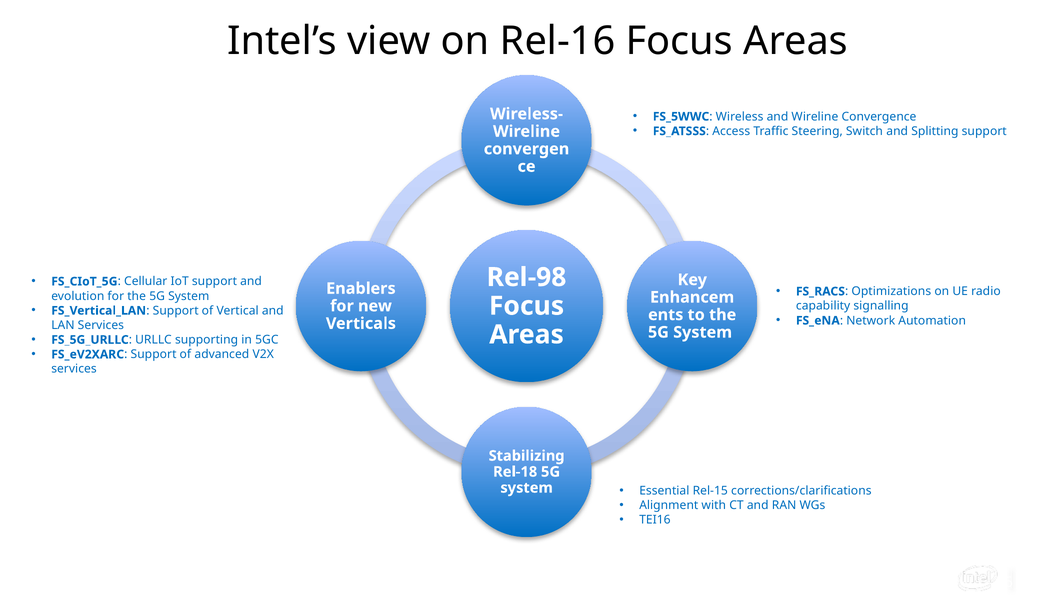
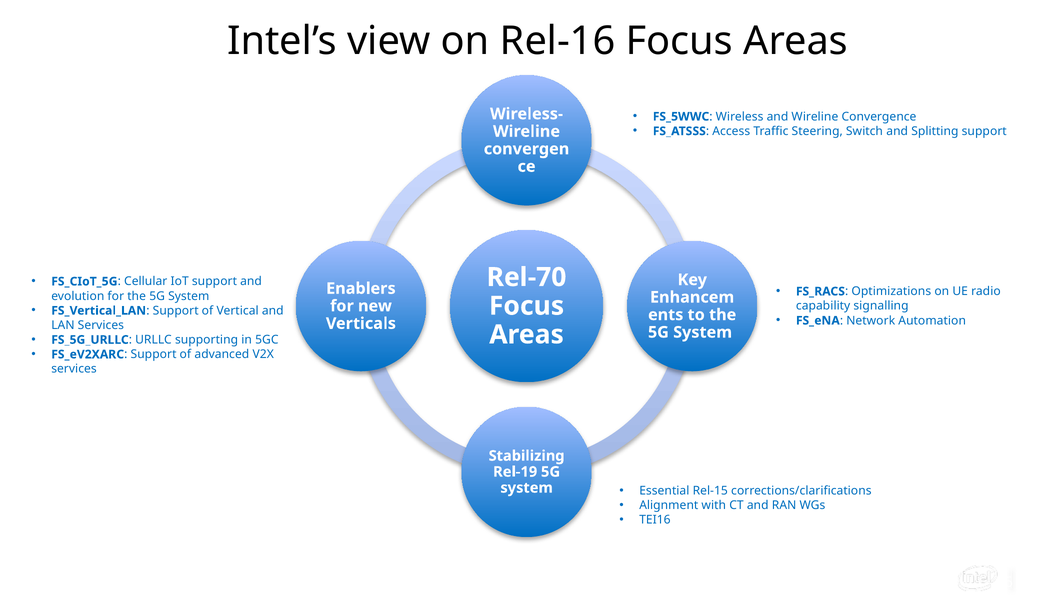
Rel-98: Rel-98 -> Rel-70 (526, 277)
Rel-18: Rel-18 -> Rel-19 (515, 471)
